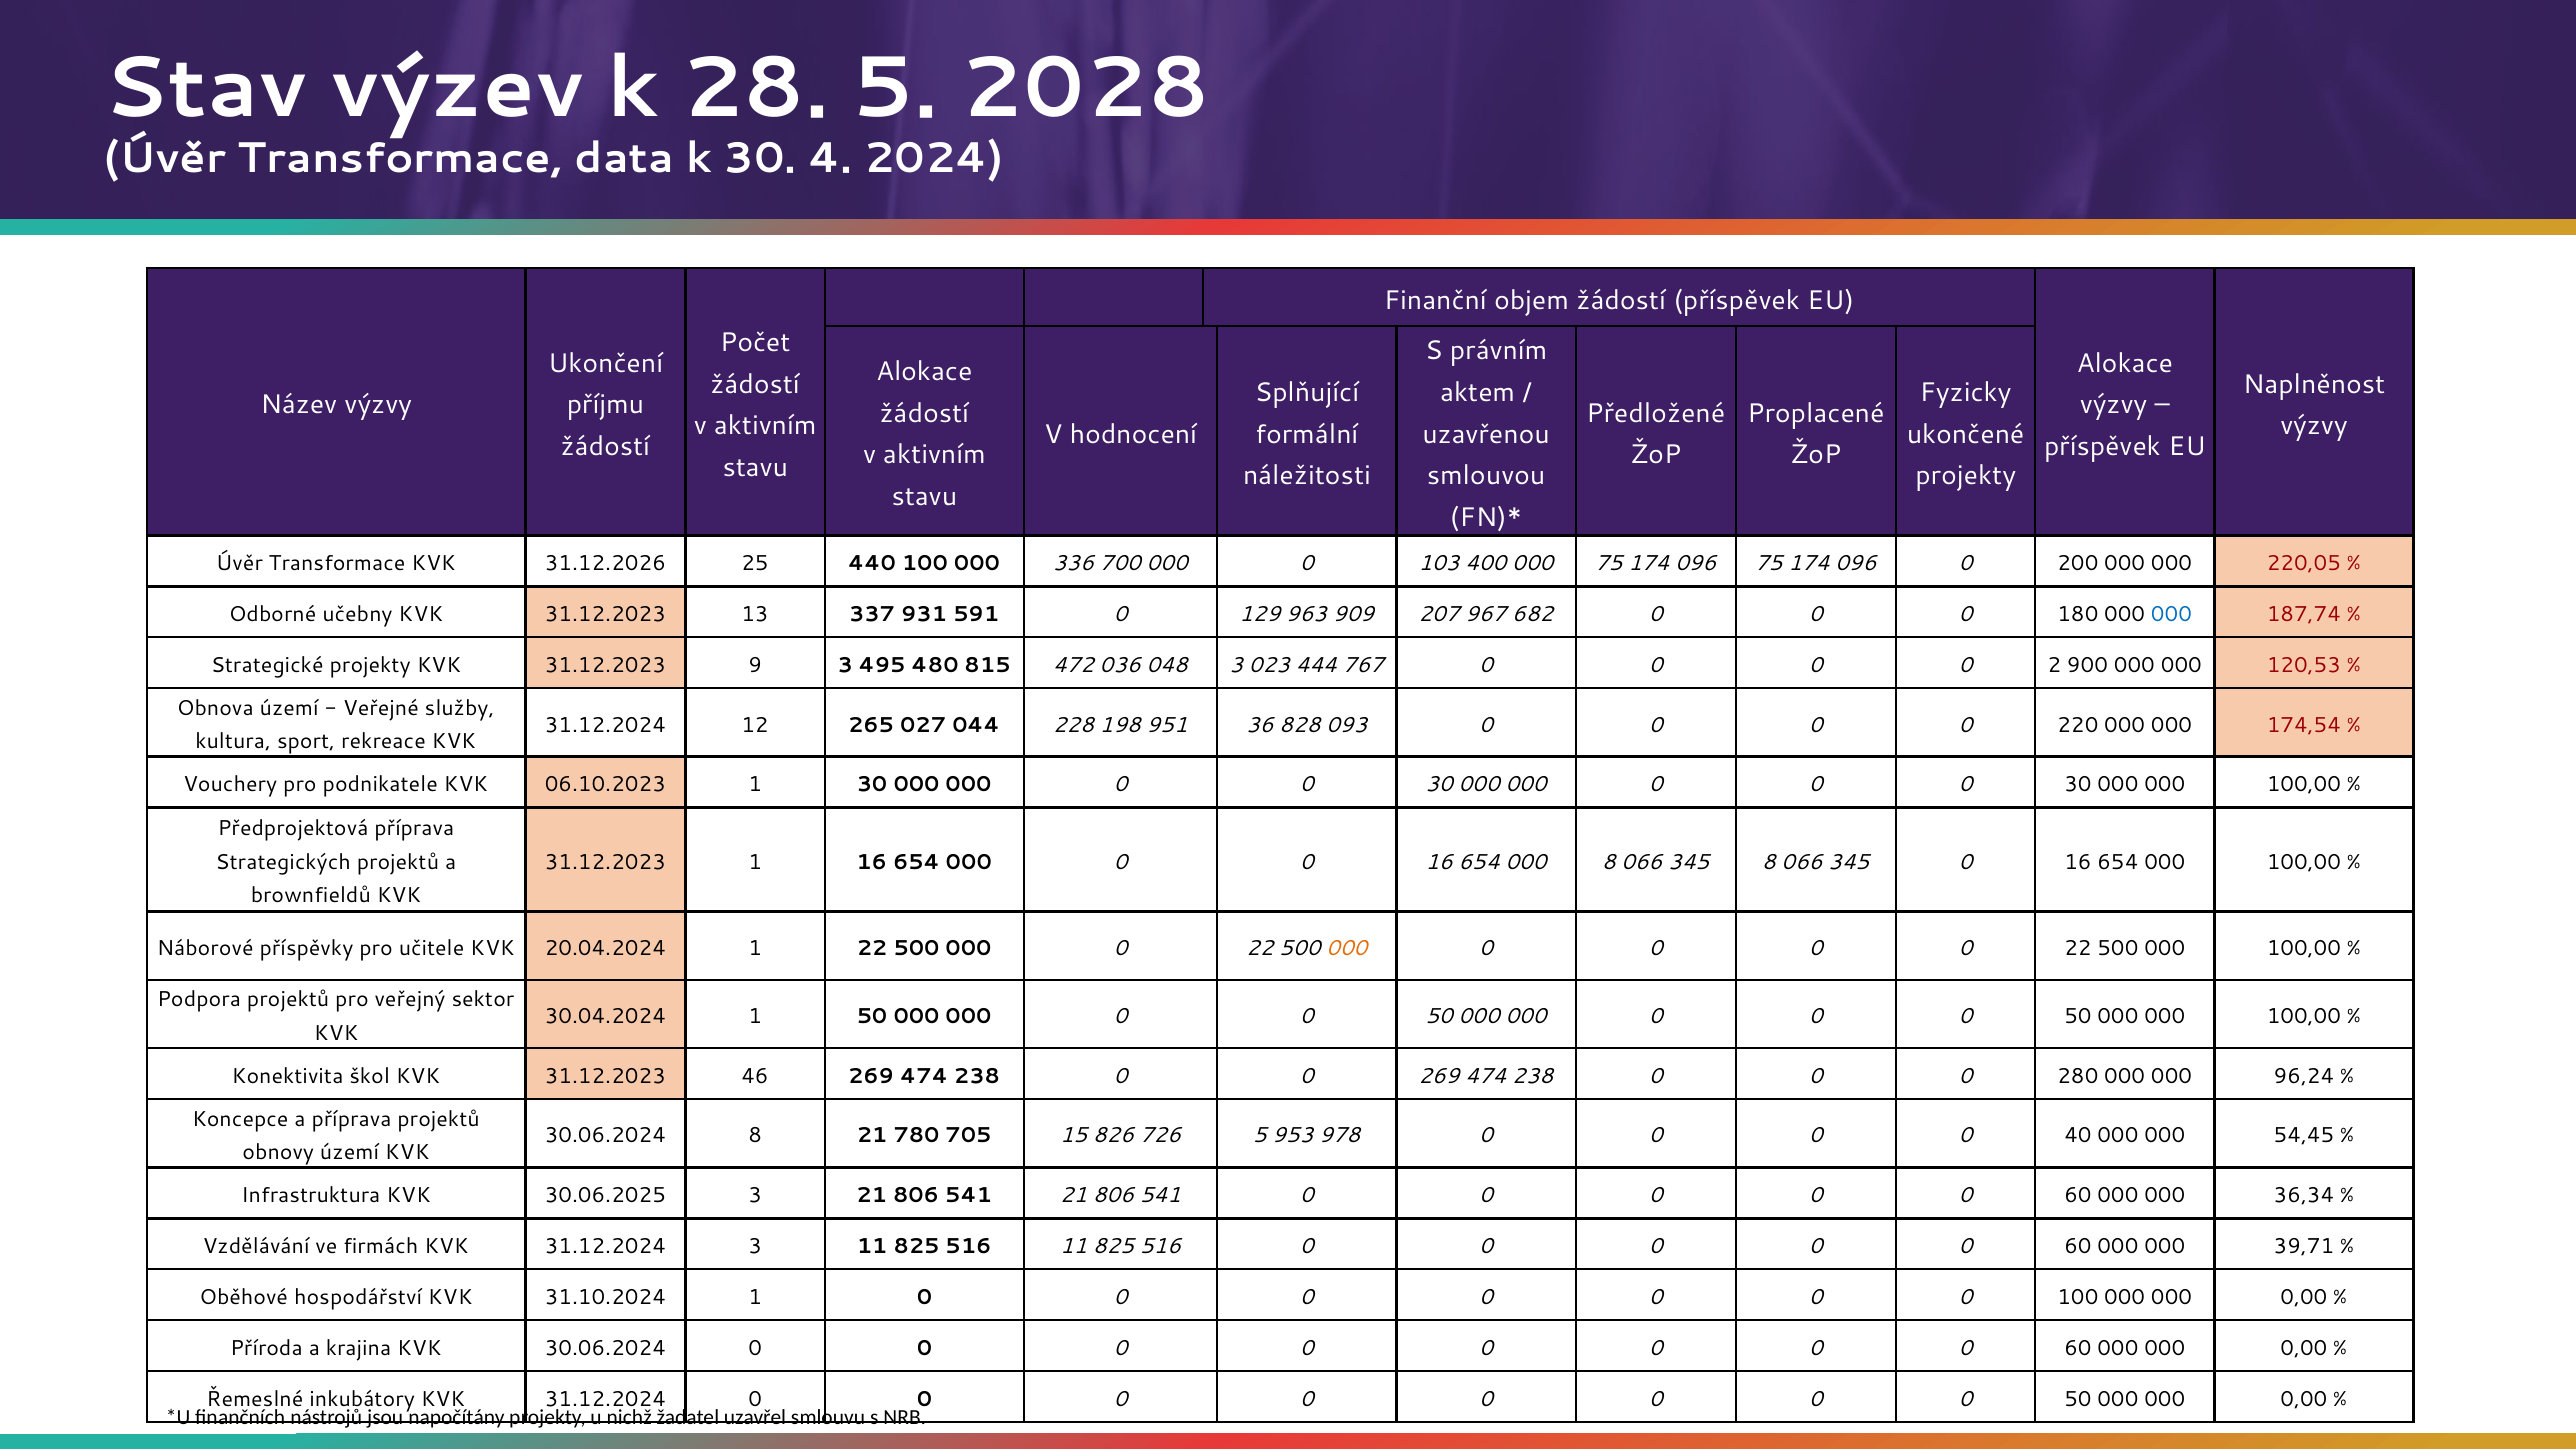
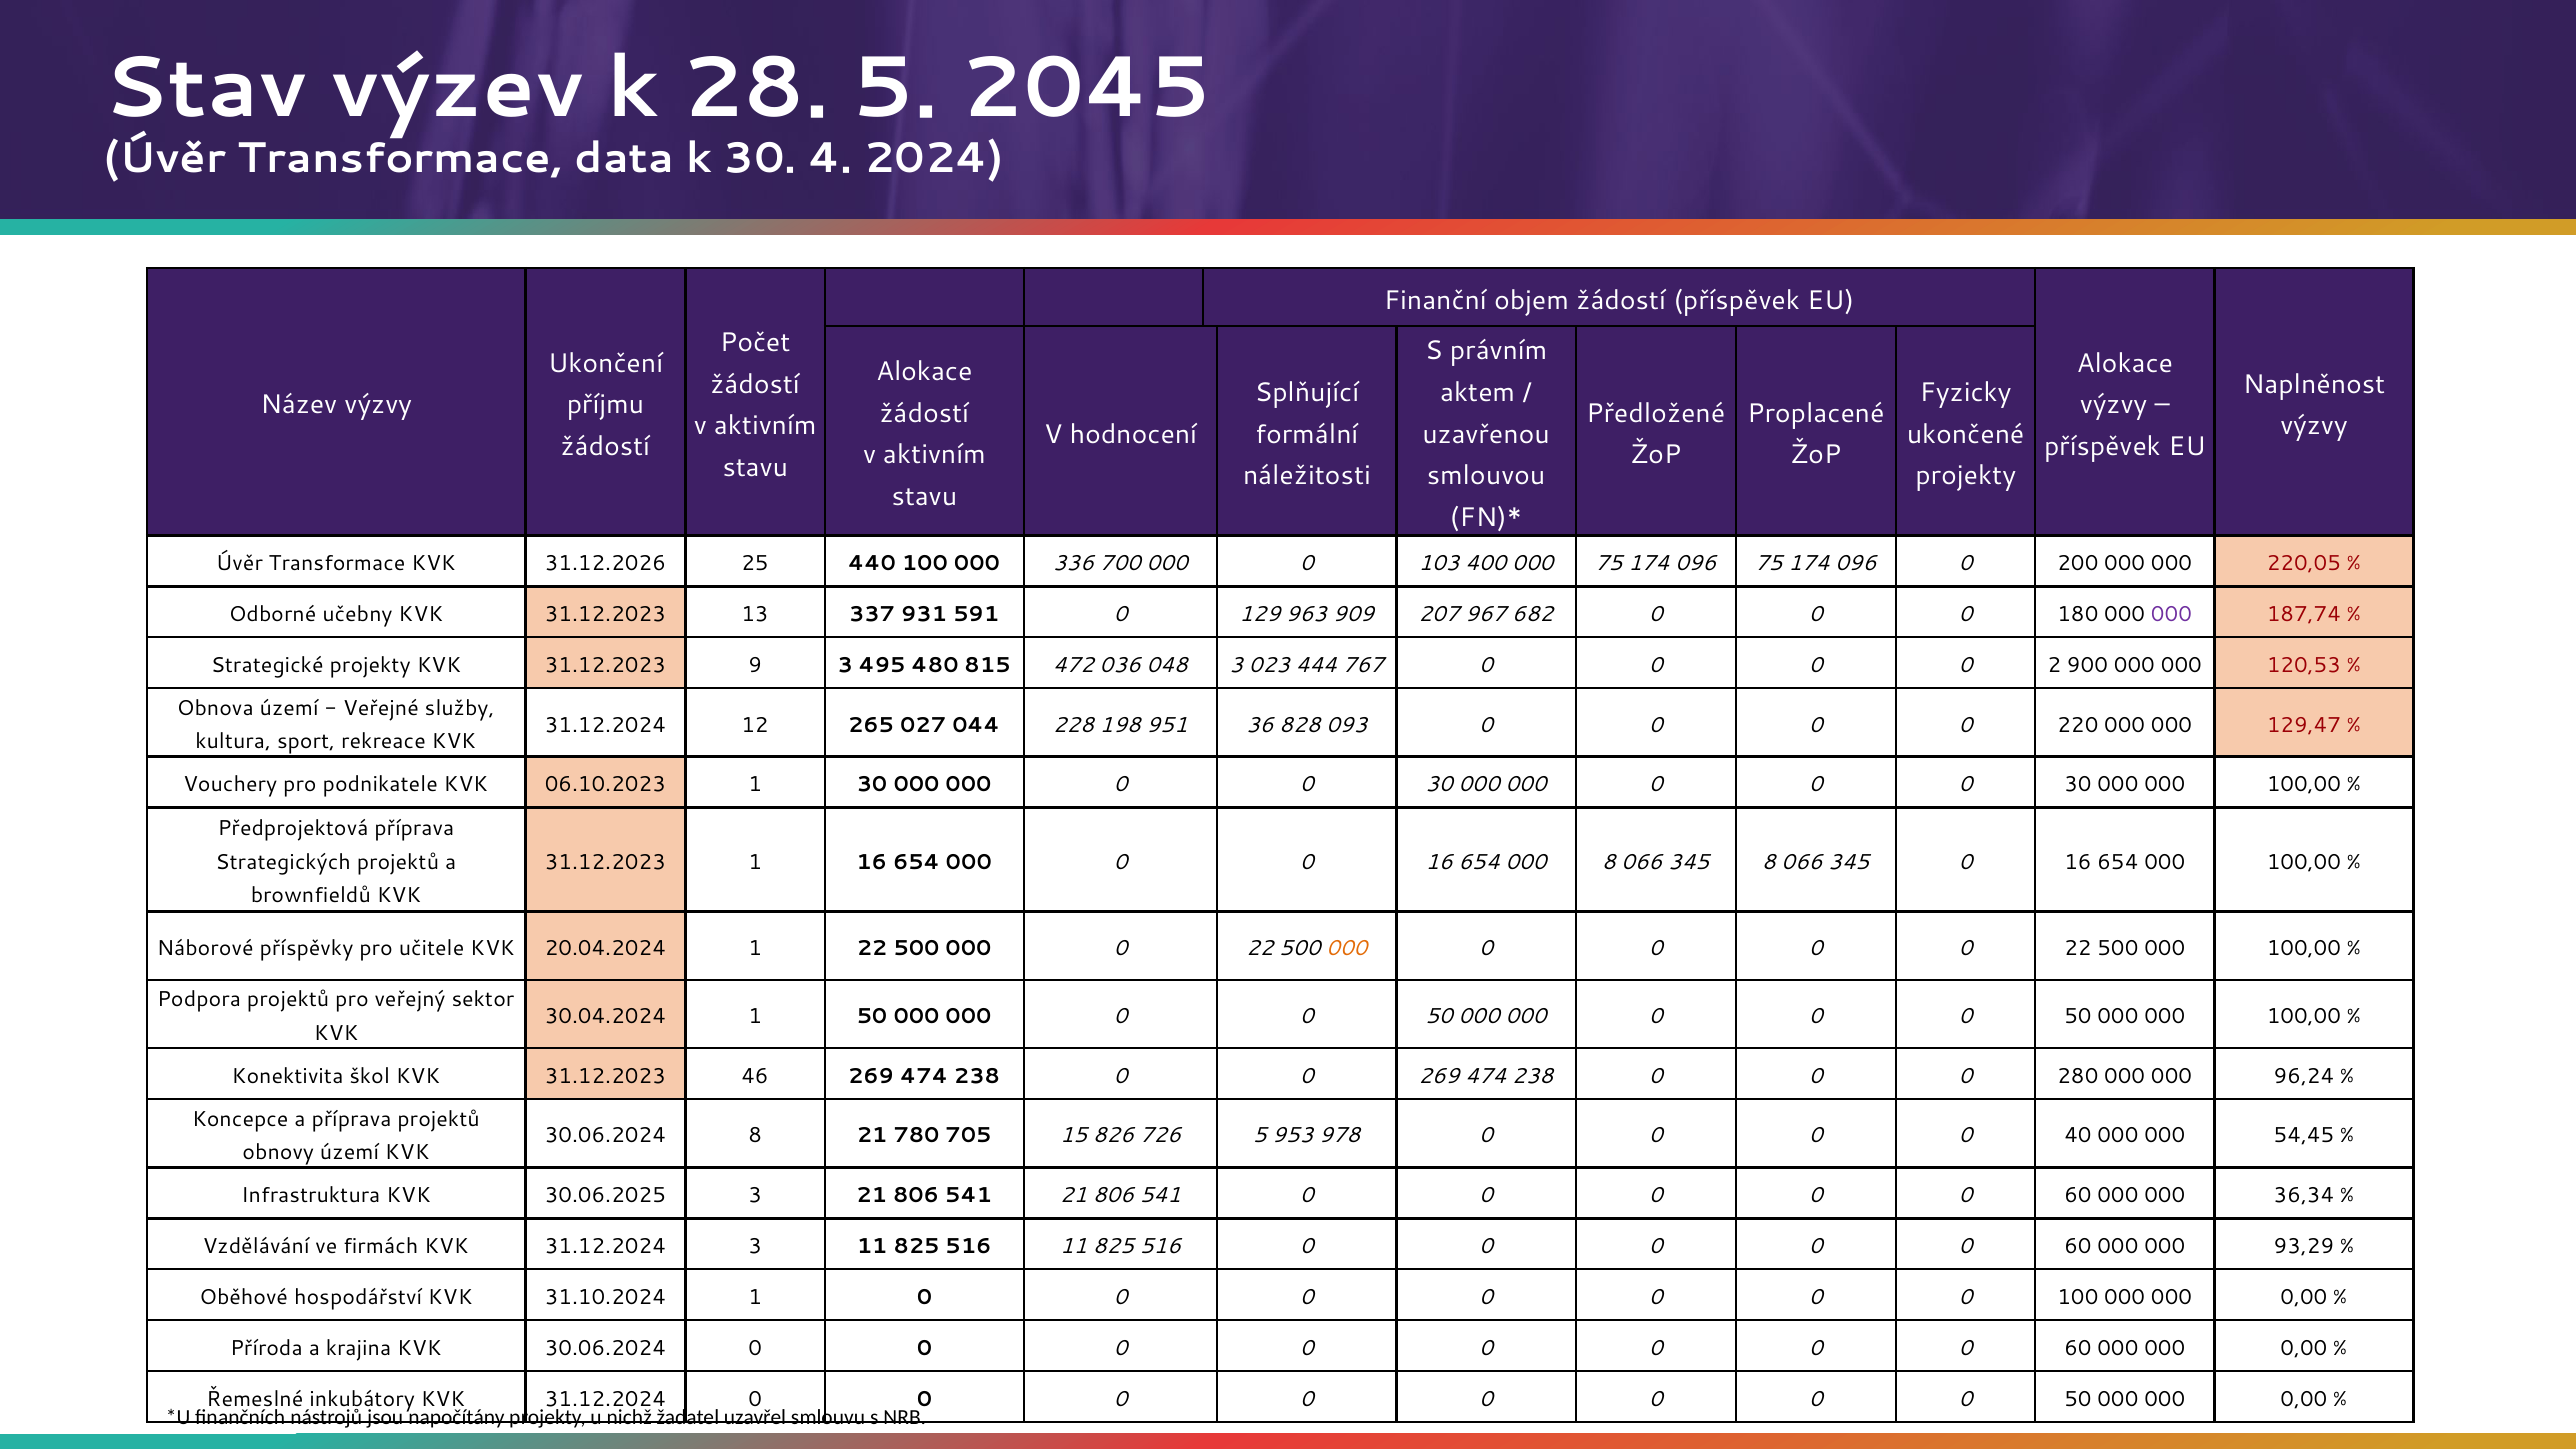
2028: 2028 -> 2045 (1086, 88)
000 colour: blue -> purple (2171, 615)
174,54: 174,54 -> 129,47 (2304, 725)
39,71: 39,71 -> 93,29 (2304, 1246)
